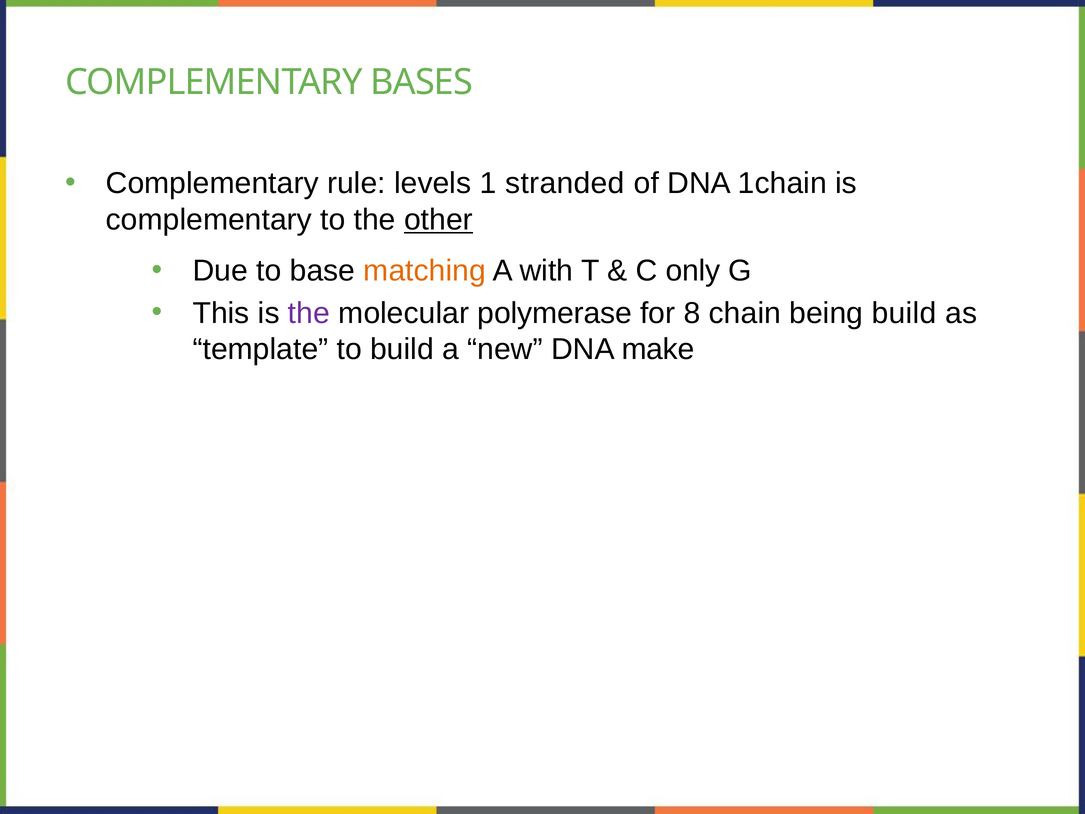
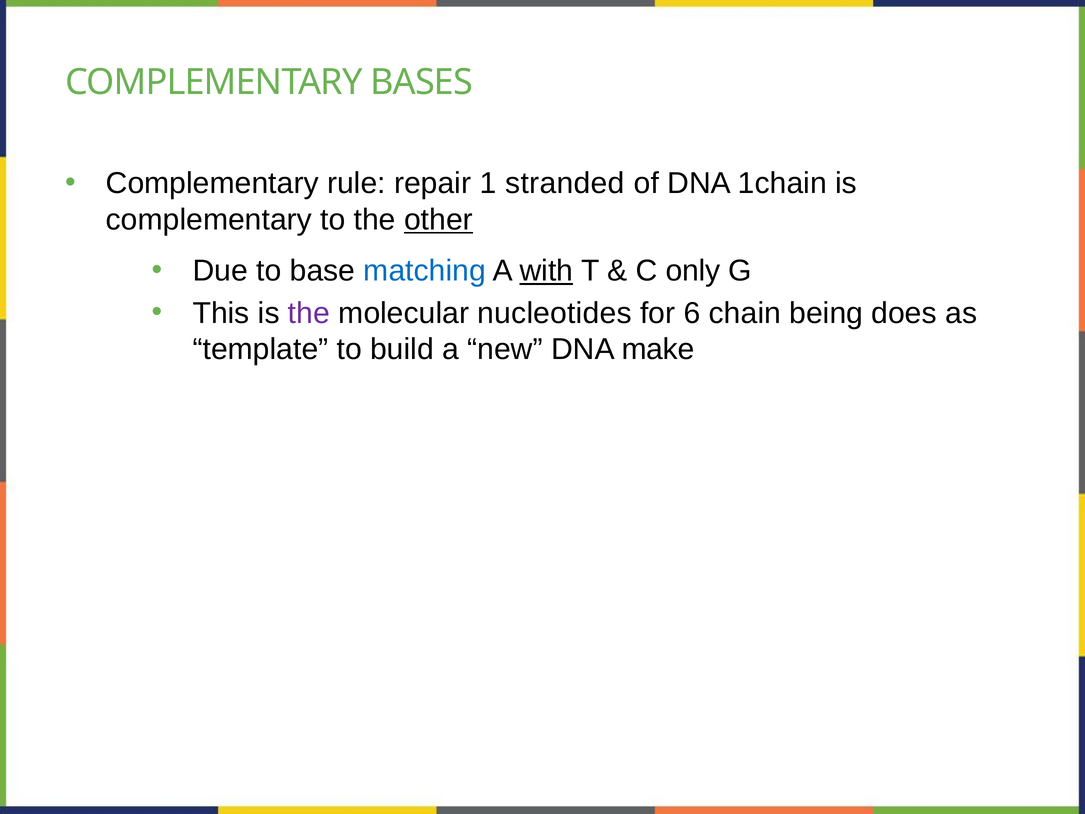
levels: levels -> repair (433, 183)
matching colour: orange -> blue (425, 271)
with underline: none -> present (546, 271)
polymerase: polymerase -> nucleotides (555, 313)
8: 8 -> 6 (692, 313)
being build: build -> does (904, 313)
